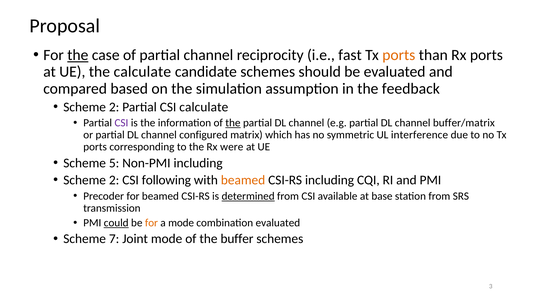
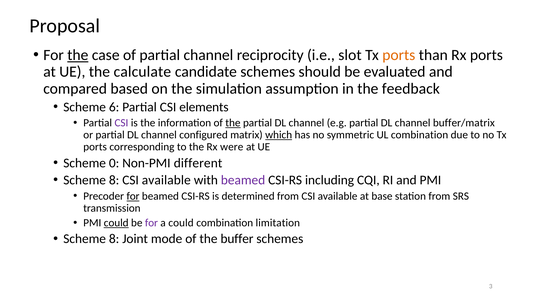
fast: fast -> slot (350, 55)
2: 2 -> 6 (114, 107)
CSI calculate: calculate -> elements (204, 107)
which underline: none -> present (279, 135)
UL interference: interference -> combination (420, 135)
5: 5 -> 0 (114, 163)
Non-PMI including: including -> different (198, 163)
2: 2 -> 8 (114, 180)
following: following -> available (166, 180)
beamed colour: orange -> purple (243, 180)
for underline: none -> present (133, 196)
determined underline: present -> none (248, 196)
for colour: orange -> purple (151, 223)
a mode: mode -> could (181, 223)
combination evaluated: evaluated -> limitation (278, 223)
7: 7 -> 8 (114, 239)
